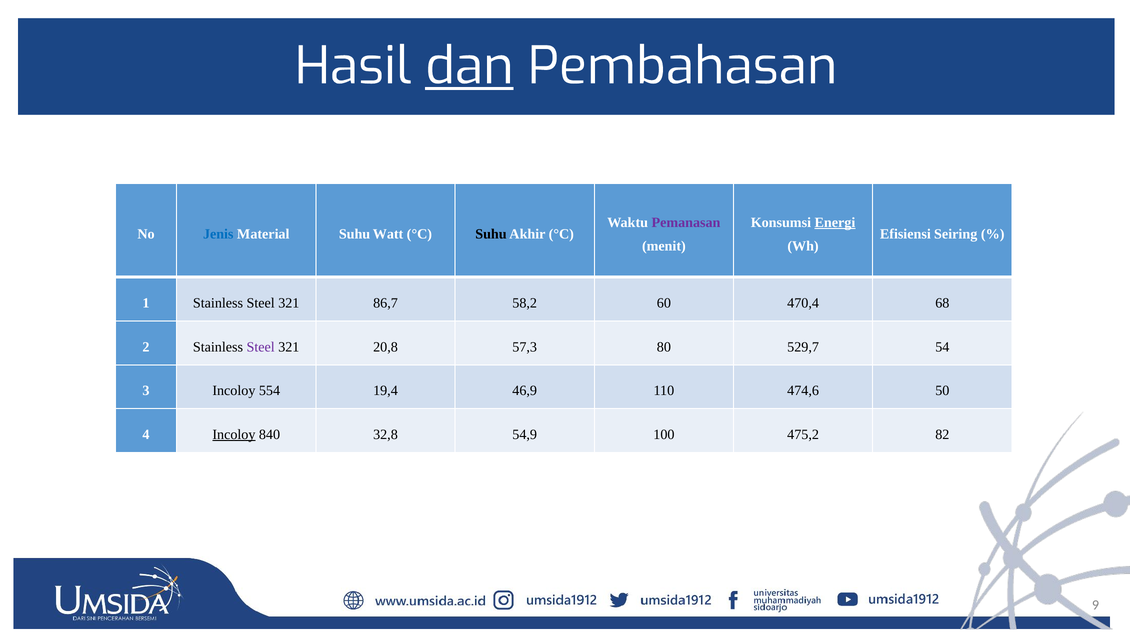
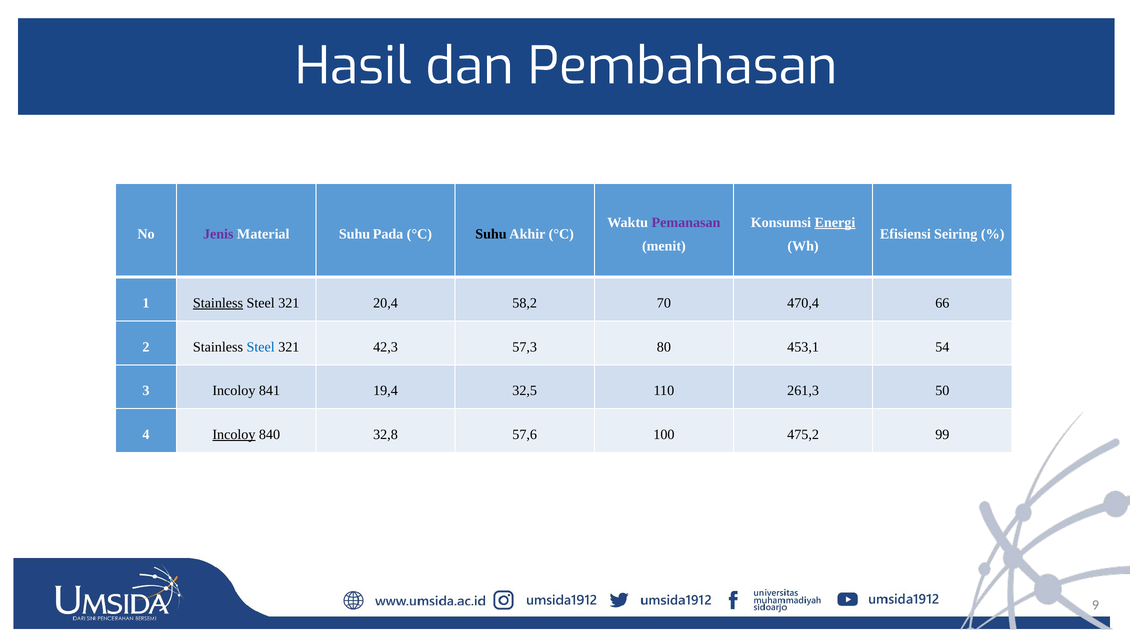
dan underline: present -> none (469, 66)
Jenis colour: blue -> purple (218, 234)
Watt: Watt -> Pada (388, 234)
Stainless underline: none -> present (218, 303)
86,7: 86,7 -> 20,4 (386, 303)
60: 60 -> 70 (664, 303)
68: 68 -> 66 (942, 303)
Steel colour: purple -> blue (261, 347)
20,8: 20,8 -> 42,3 (386, 347)
529,7: 529,7 -> 453,1 (803, 347)
554: 554 -> 841 (270, 390)
46,9: 46,9 -> 32,5 (525, 390)
474,6: 474,6 -> 261,3 (803, 390)
54,9: 54,9 -> 57,6 (525, 434)
82: 82 -> 99 (942, 434)
